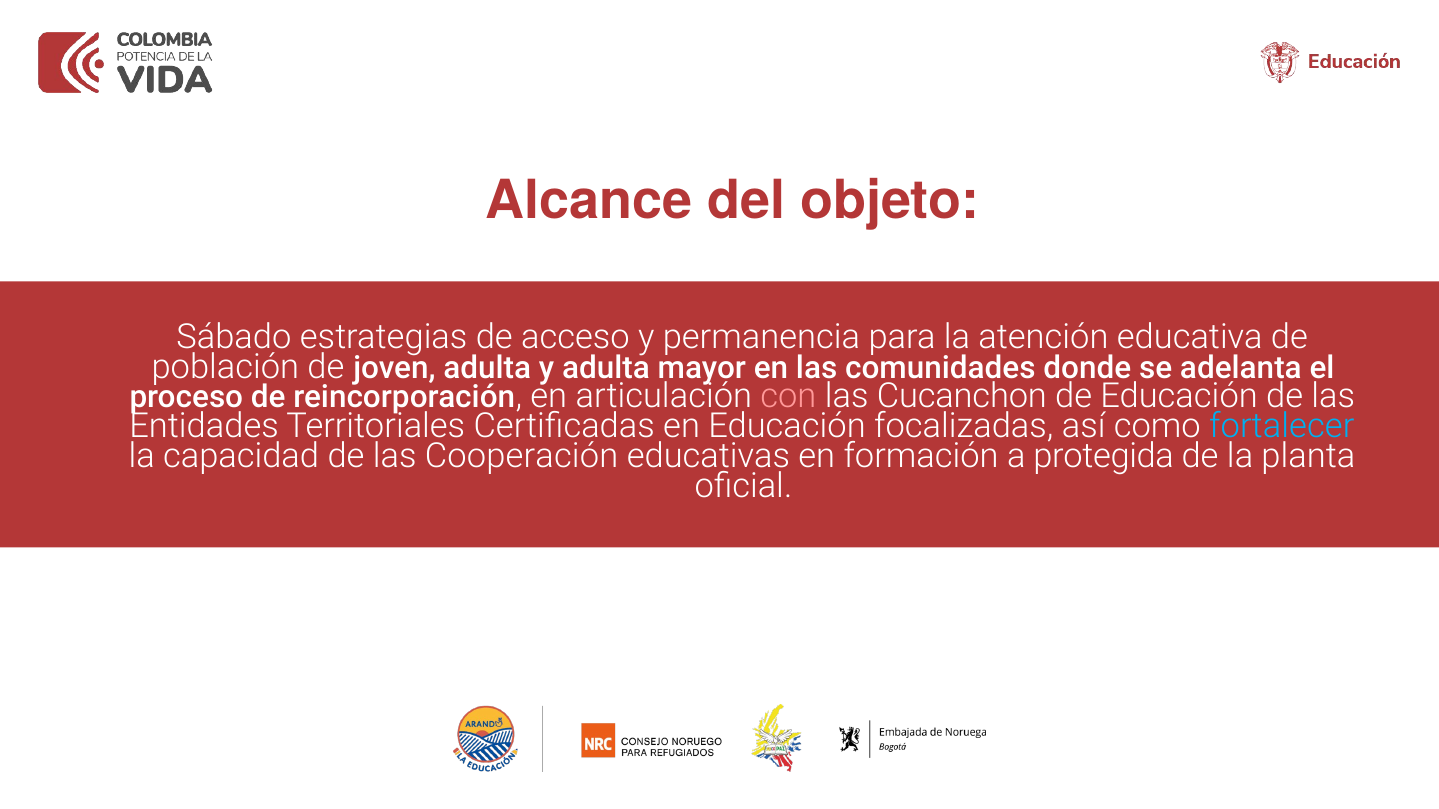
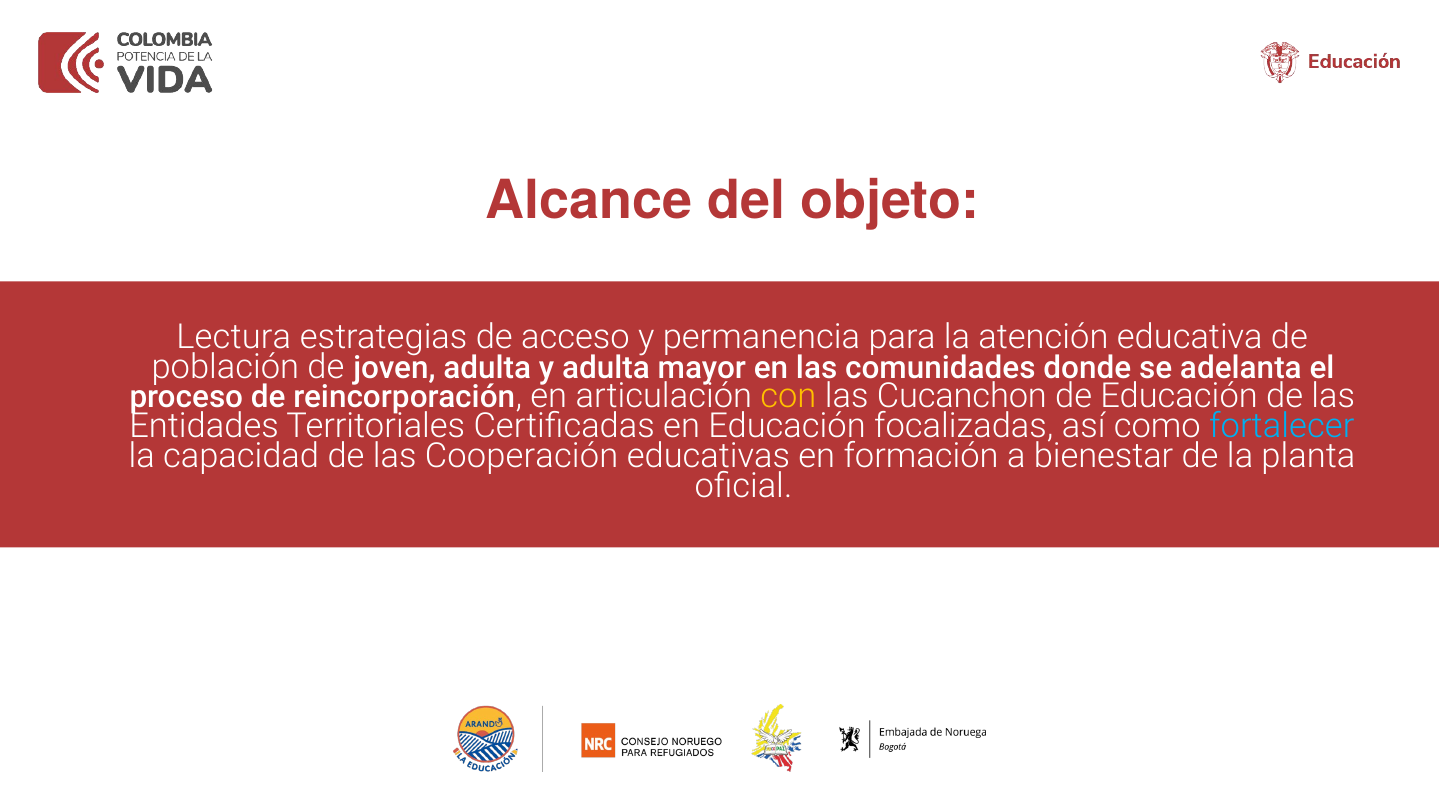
Sábado: Sábado -> Lectura (234, 337)
con colour: pink -> yellow (788, 397)
protegida: protegida -> bienestar (1104, 456)
